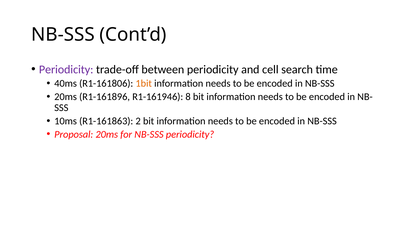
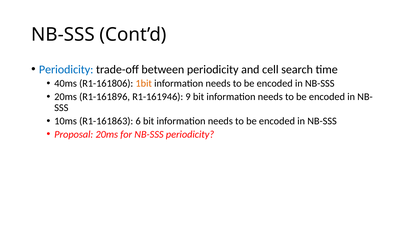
Periodicity colour: purple -> blue (66, 69)
8: 8 -> 9 (188, 97)
2: 2 -> 6 (138, 121)
